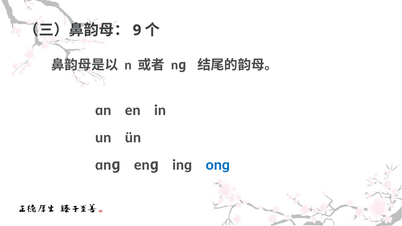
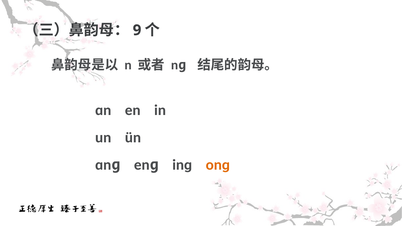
onɡ colour: blue -> orange (218, 165)
